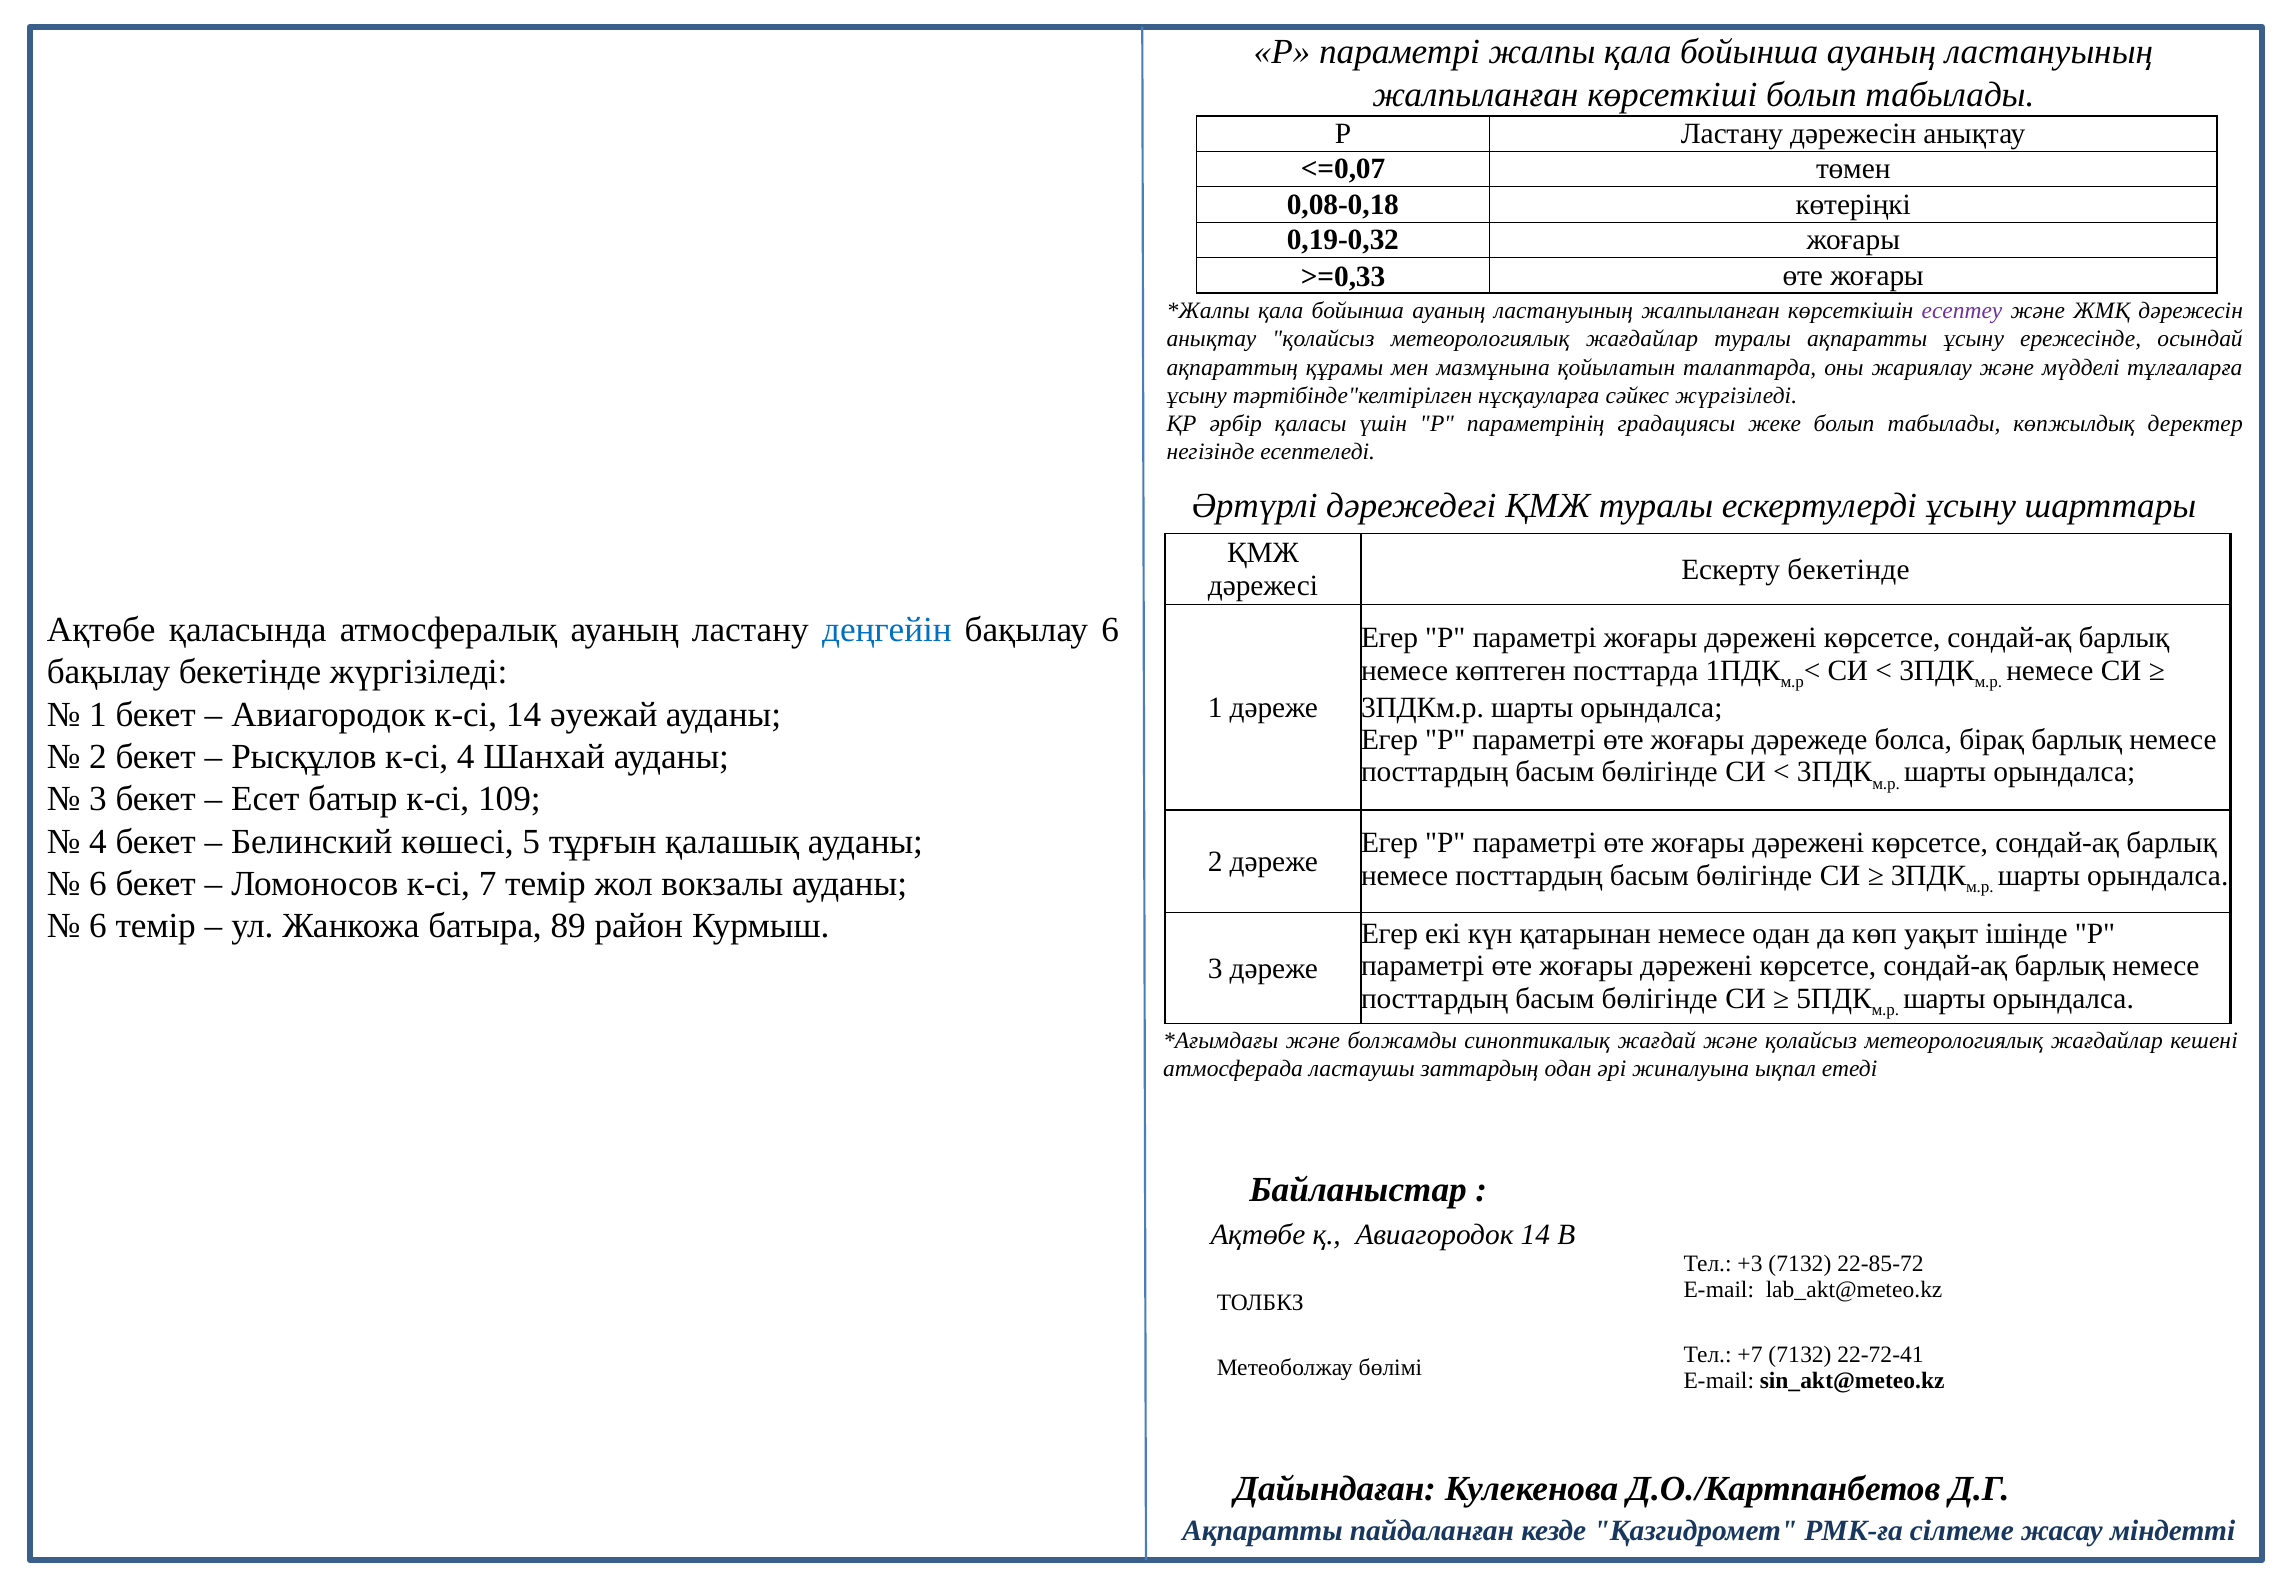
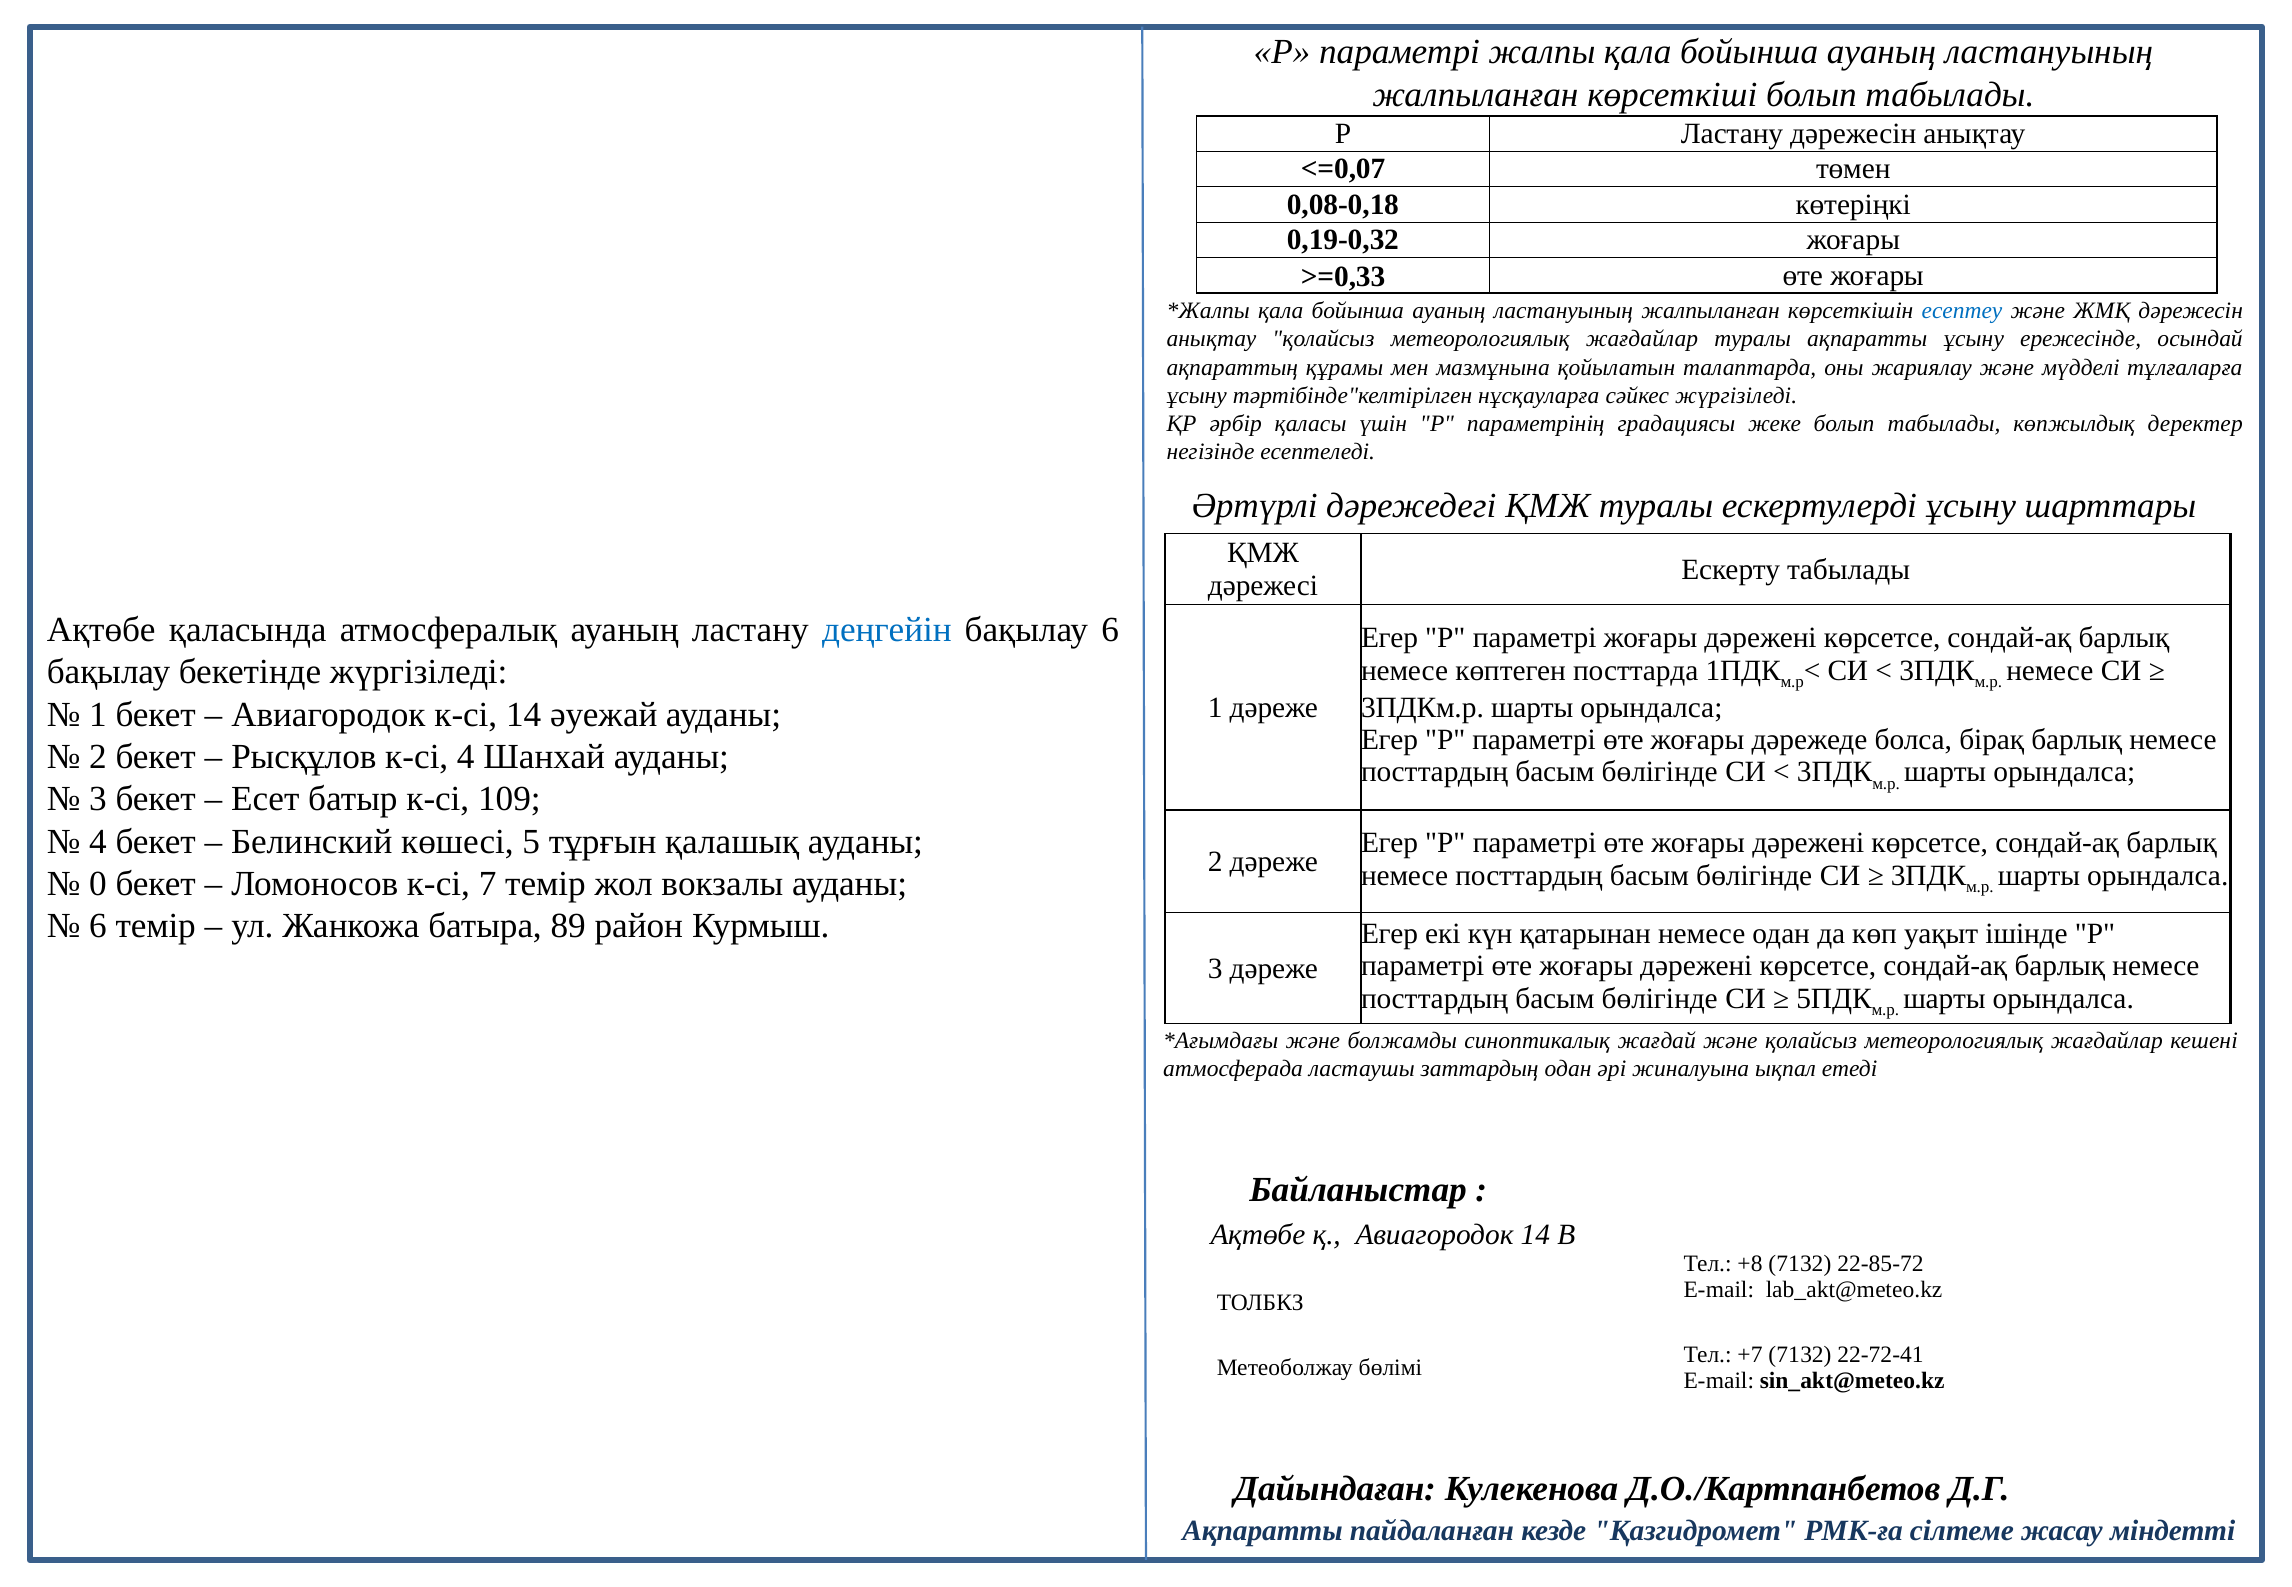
есептеу colour: purple -> blue (1962, 311)
Ескерту бекетінде: бекетінде -> табылады (1849, 569)
6: 6 -> 0 (98, 884)
+3: +3 -> +8 (1750, 1263)
